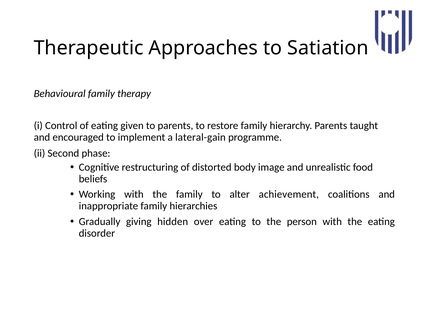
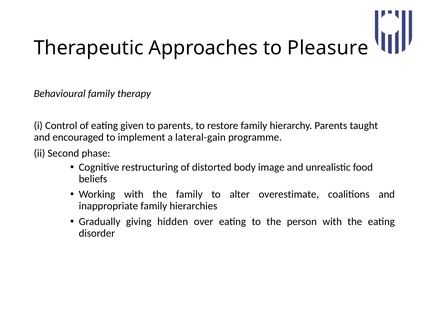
Satiation: Satiation -> Pleasure (328, 48)
achievement: achievement -> overestimate (289, 194)
